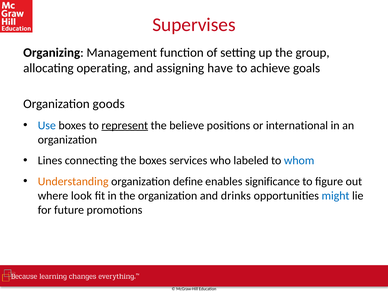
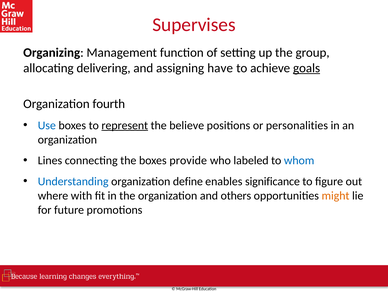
operating: operating -> delivering (104, 68)
goals underline: none -> present (307, 68)
goods: goods -> fourth (109, 104)
international: international -> personalities (297, 125)
services: services -> provide (188, 160)
Understanding colour: orange -> blue (73, 181)
look: look -> with (81, 196)
drinks: drinks -> others (236, 196)
might colour: blue -> orange (336, 196)
